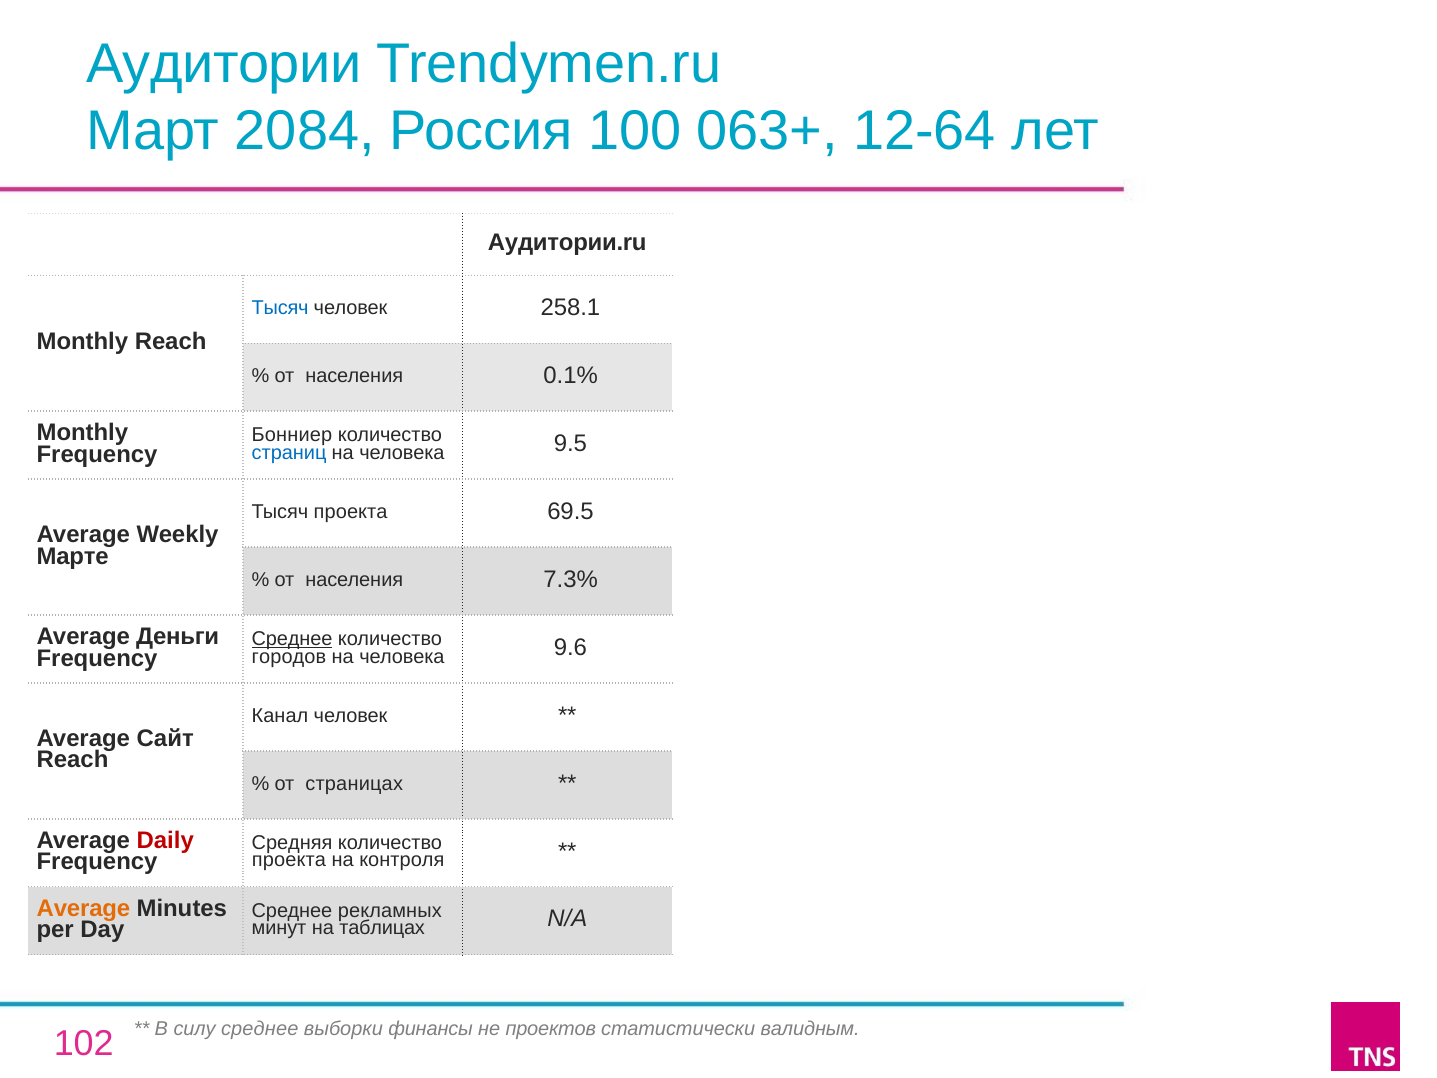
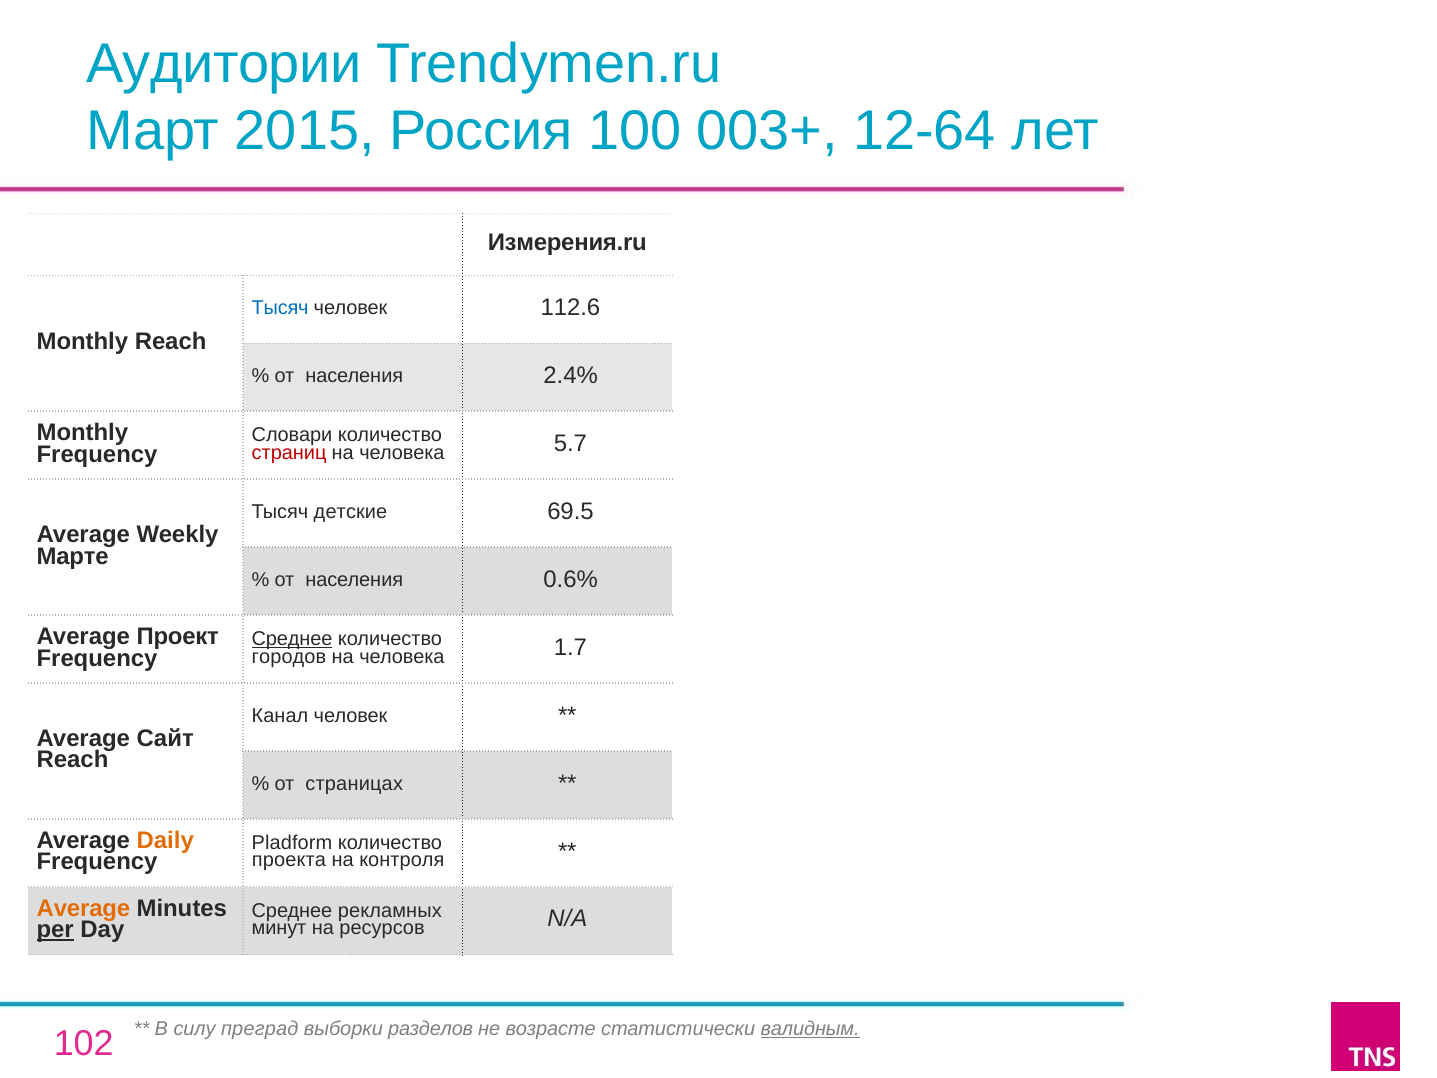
2084: 2084 -> 2015 (305, 131)
063+: 063+ -> 003+ (767, 131)
Аудитории.ru: Аудитории.ru -> Измерения.ru (567, 243)
258.1: 258.1 -> 112.6 (570, 308)
0.1%: 0.1% -> 2.4% (571, 376)
Бонниер: Бонниер -> Словари (292, 435)
страниц colour: blue -> red (289, 453)
9.5: 9.5 -> 5.7 (570, 444)
Тысяч проекта: проекта -> детские (351, 512)
7.3%: 7.3% -> 0.6% (571, 579)
Деньги: Деньги -> Проект (178, 637)
9.6: 9.6 -> 1.7 (570, 647)
Daily colour: red -> orange (165, 840)
Средняя: Средняя -> Pladform (292, 842)
per underline: none -> present (55, 930)
таблицах: таблицах -> ресурсов (382, 928)
силу среднее: среднее -> преград (260, 1028)
финансы: финансы -> разделов (431, 1028)
проектов: проектов -> возрасте (551, 1028)
валидным underline: none -> present (810, 1028)
